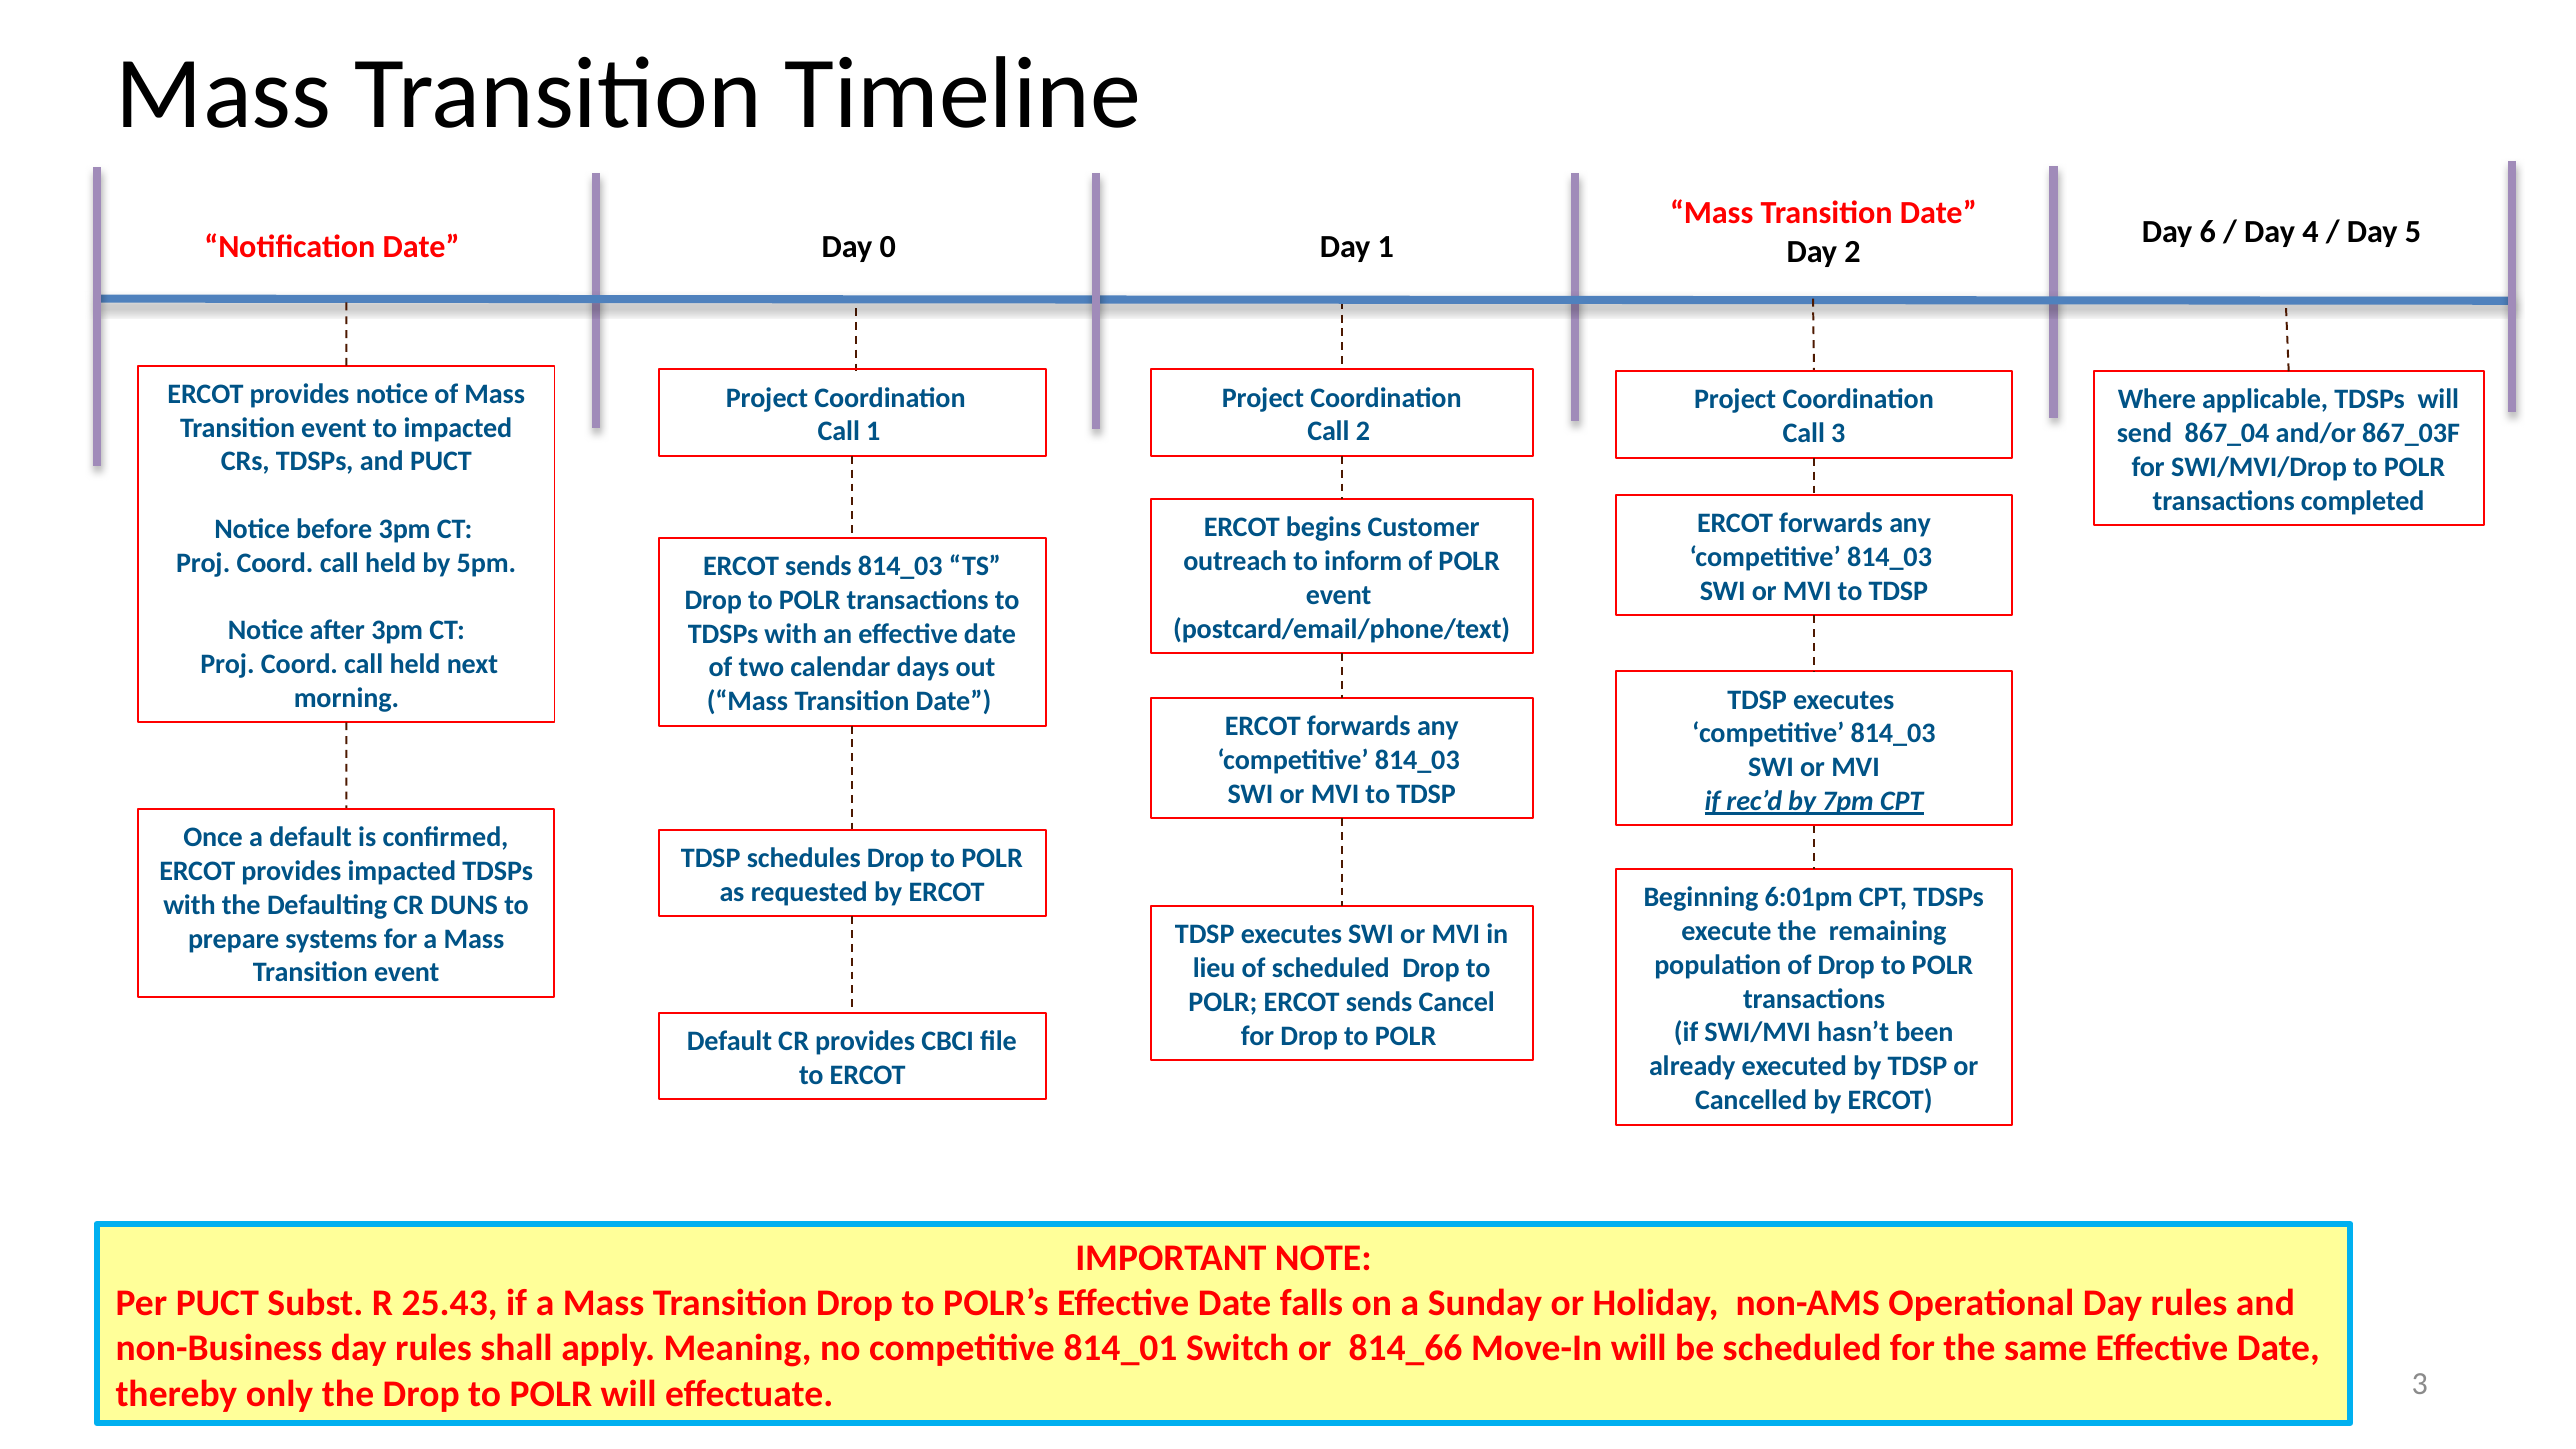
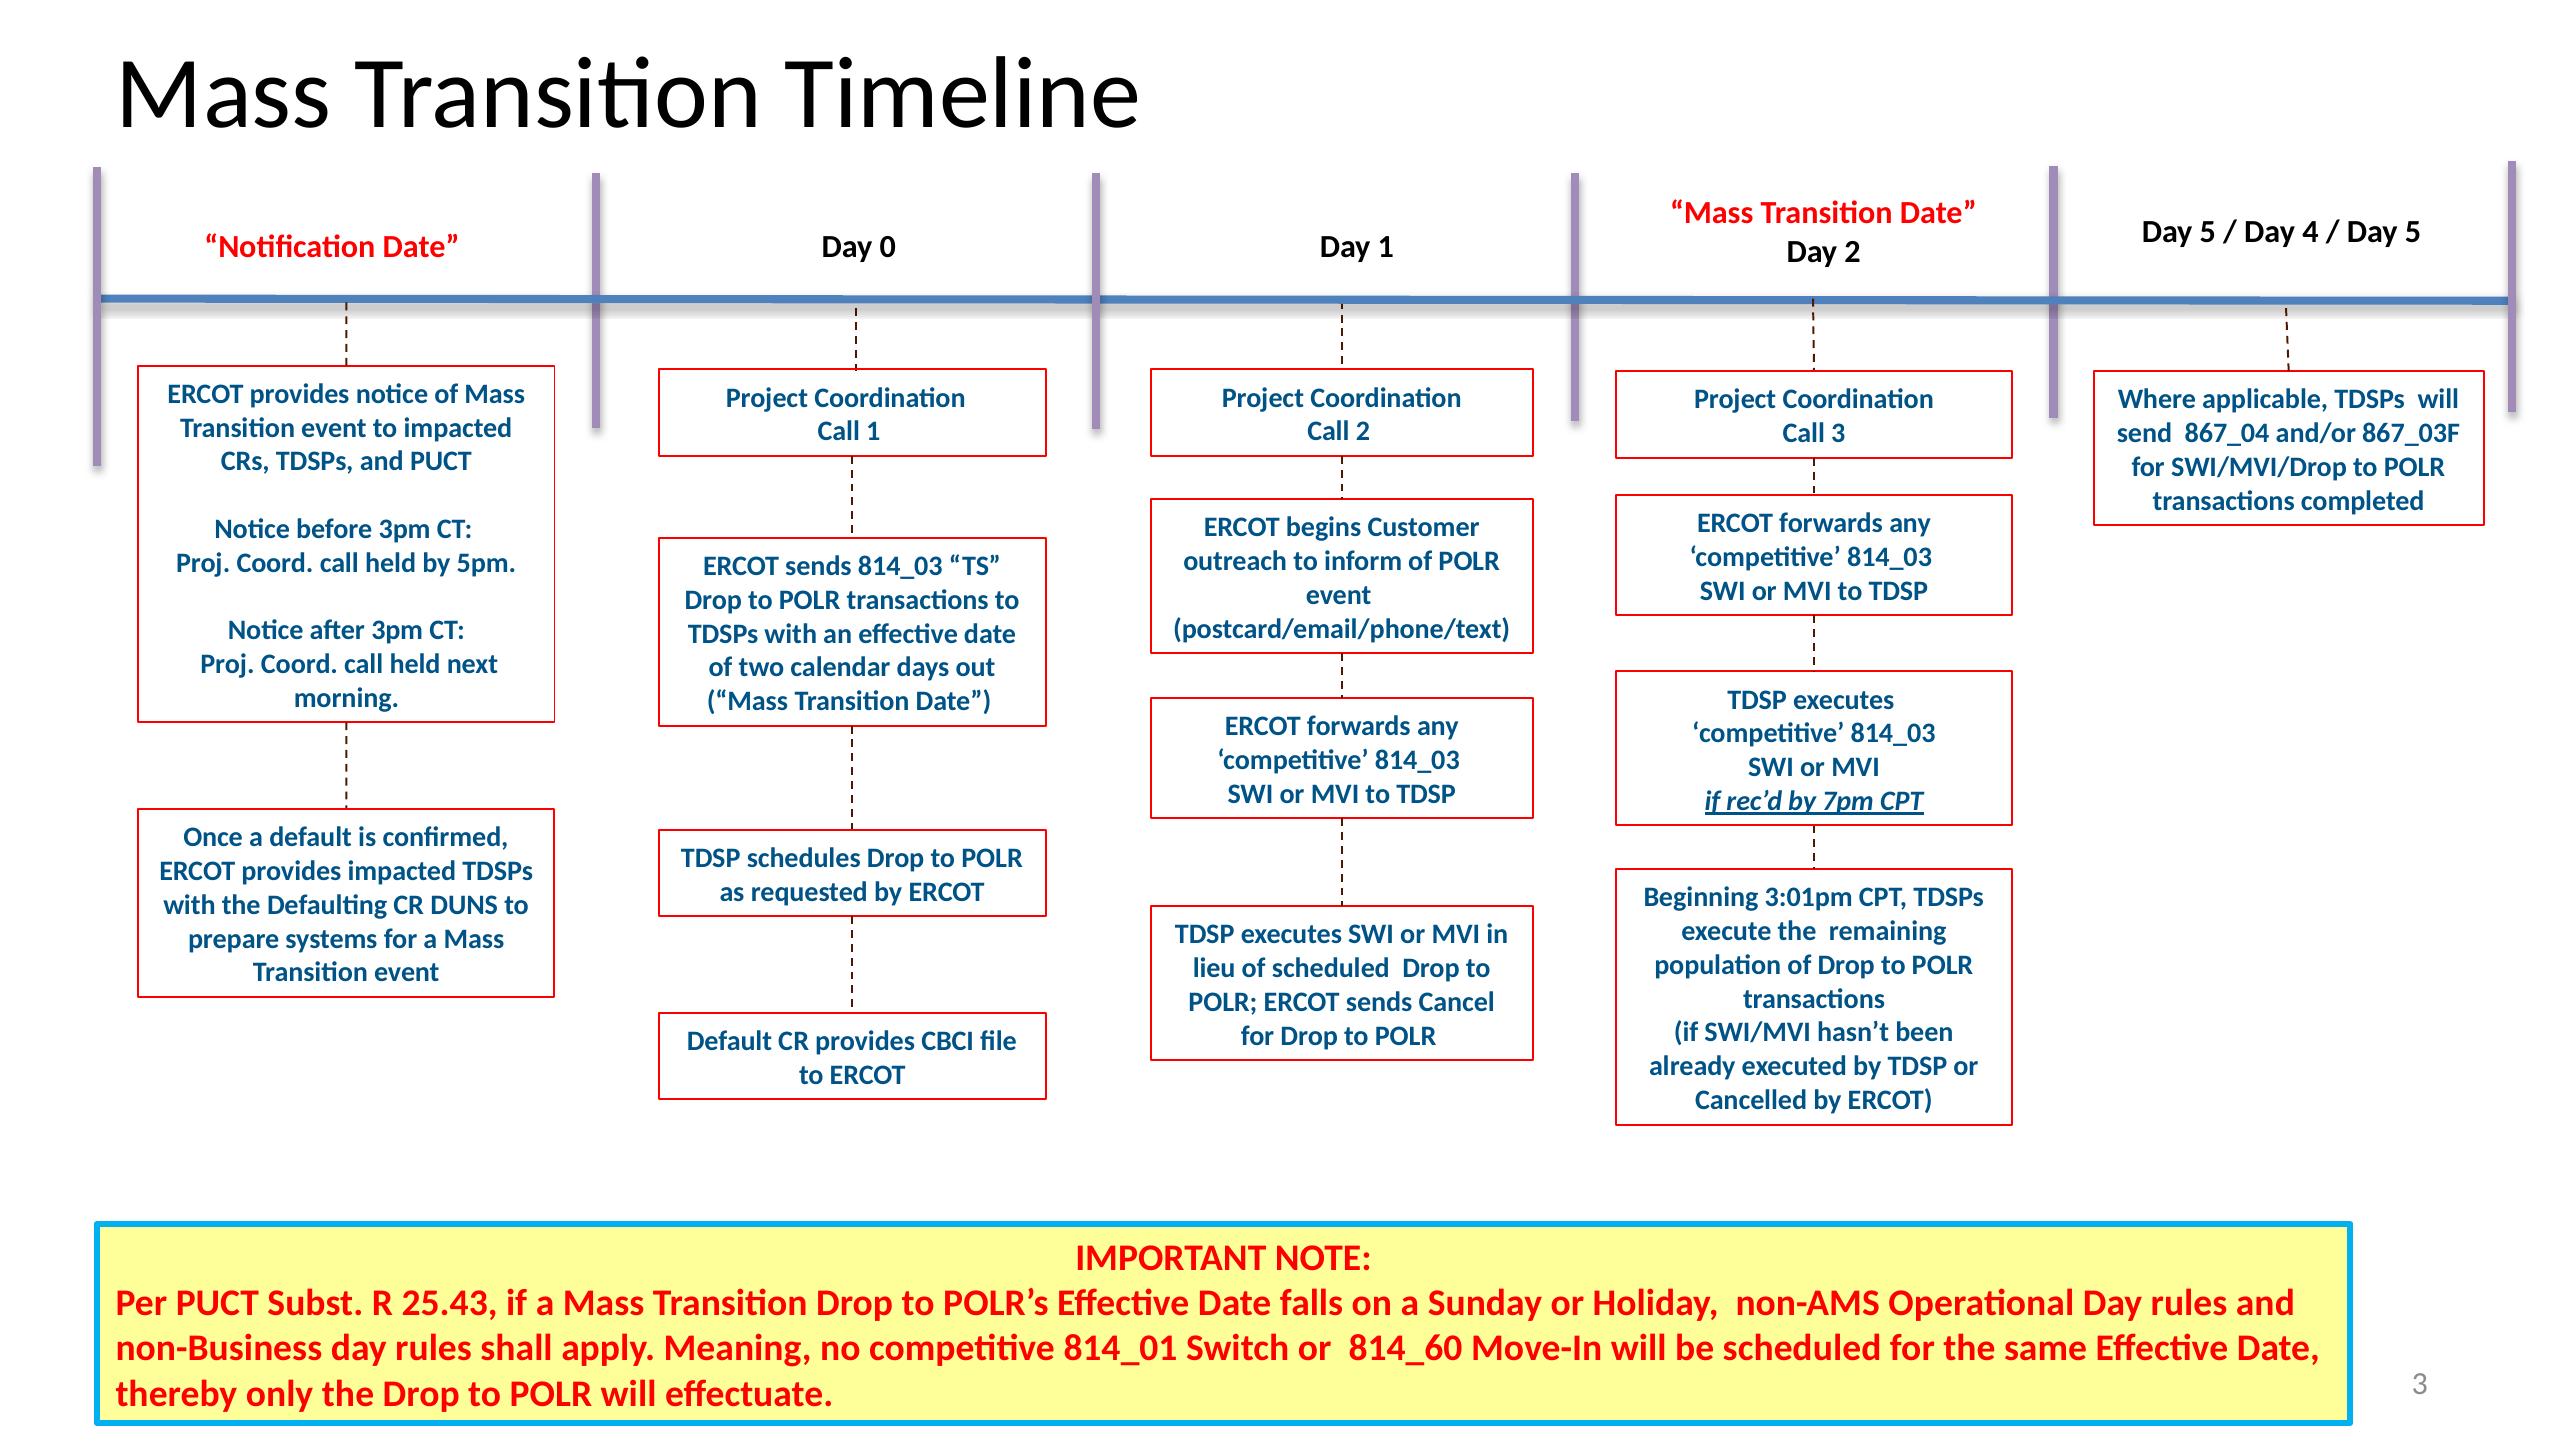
6: 6 -> 5 (2208, 232)
6:01pm: 6:01pm -> 3:01pm (1809, 898)
814_66: 814_66 -> 814_60 (1406, 1349)
